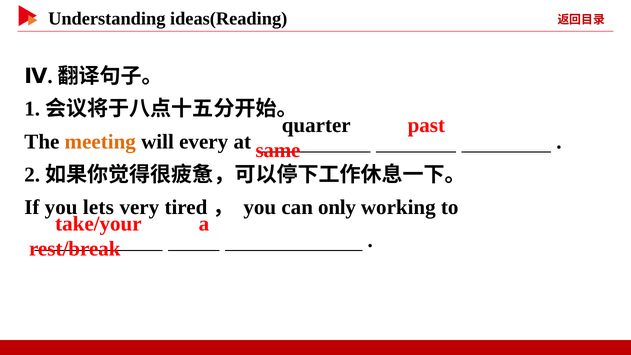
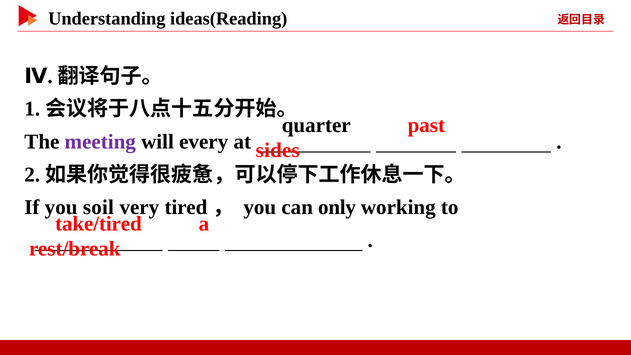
meeting colour: orange -> purple (100, 142)
same: same -> sides (278, 150)
lets: lets -> soil (98, 207)
take/your: take/your -> take/tired (98, 224)
